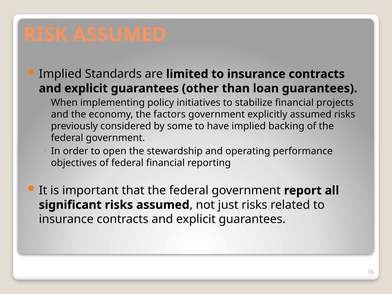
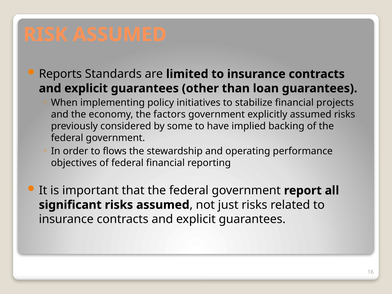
Implied: Implied -> Reports (60, 74)
open: open -> flows (115, 151)
